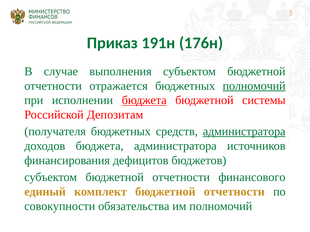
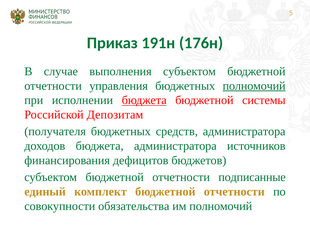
отражается: отражается -> управления (119, 86)
администратора underline: present -> none (244, 132)
финансового: финансового -> подписанные (252, 178)
